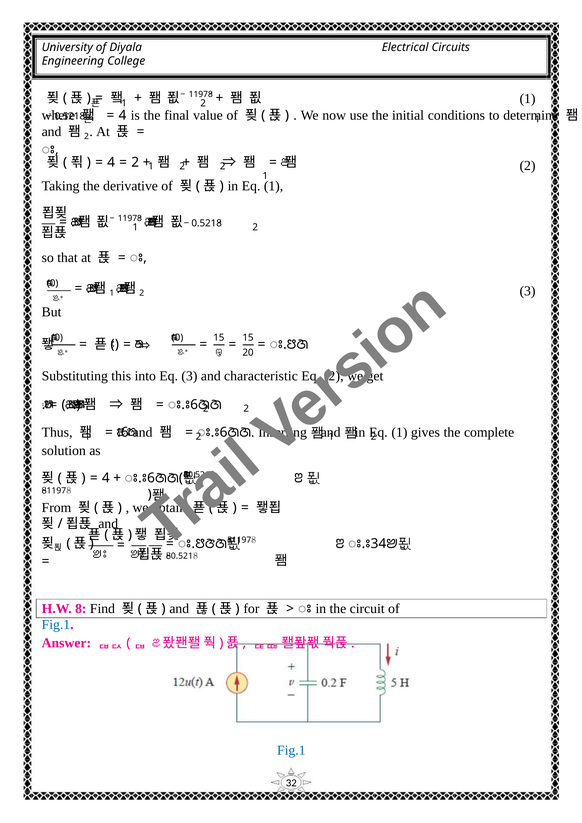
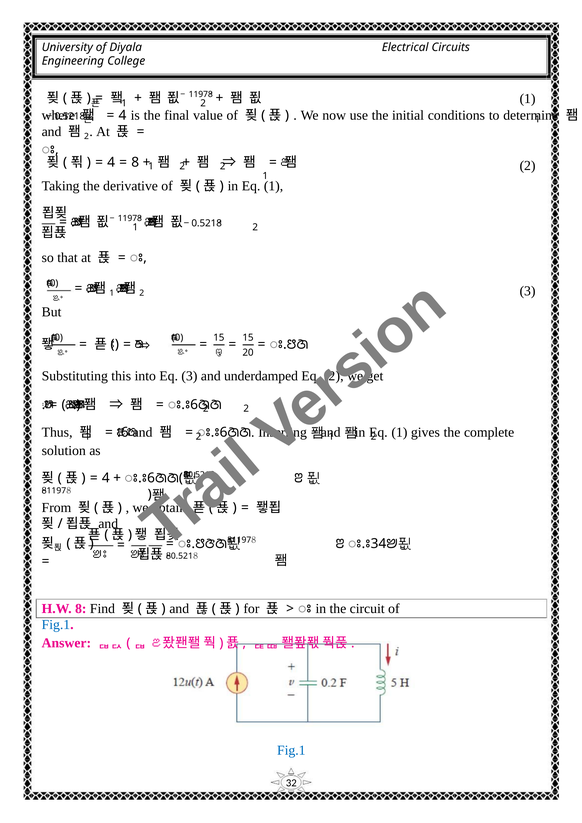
2: 2 -> 8 (135, 162)
characteristic: characteristic -> underdamped (261, 376)
